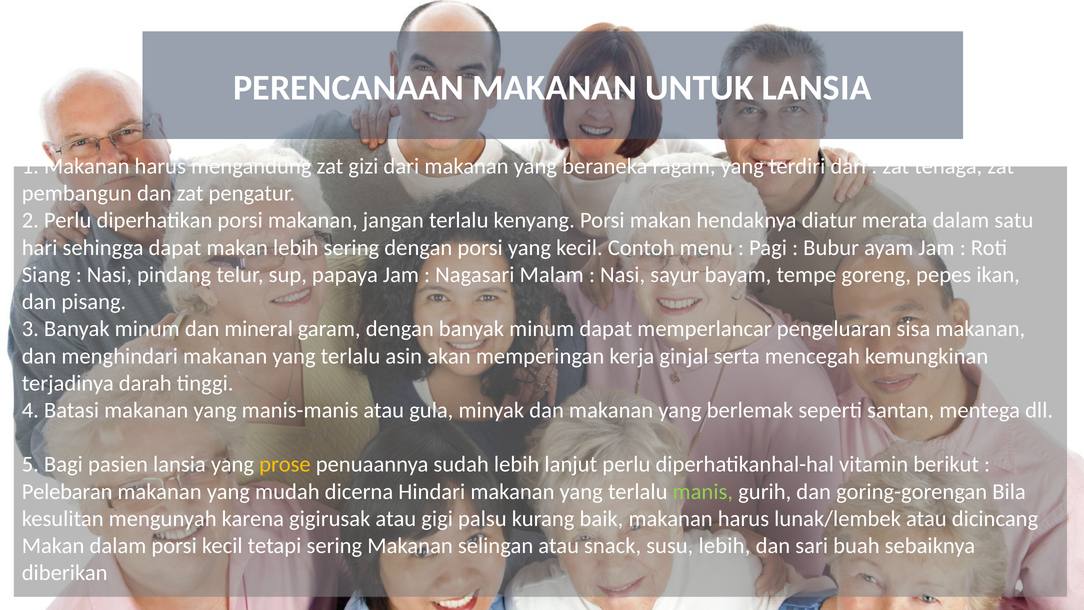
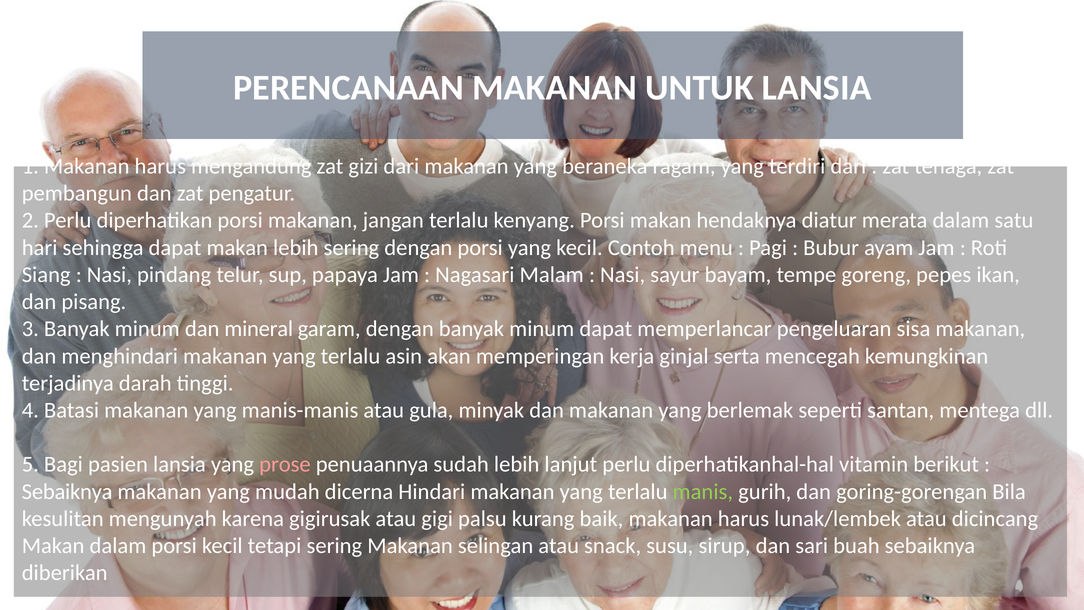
prose colour: yellow -> pink (285, 464)
Pelebaran: Pelebaran -> Sebaiknya (67, 491)
susu lebih: lebih -> sirup (724, 546)
